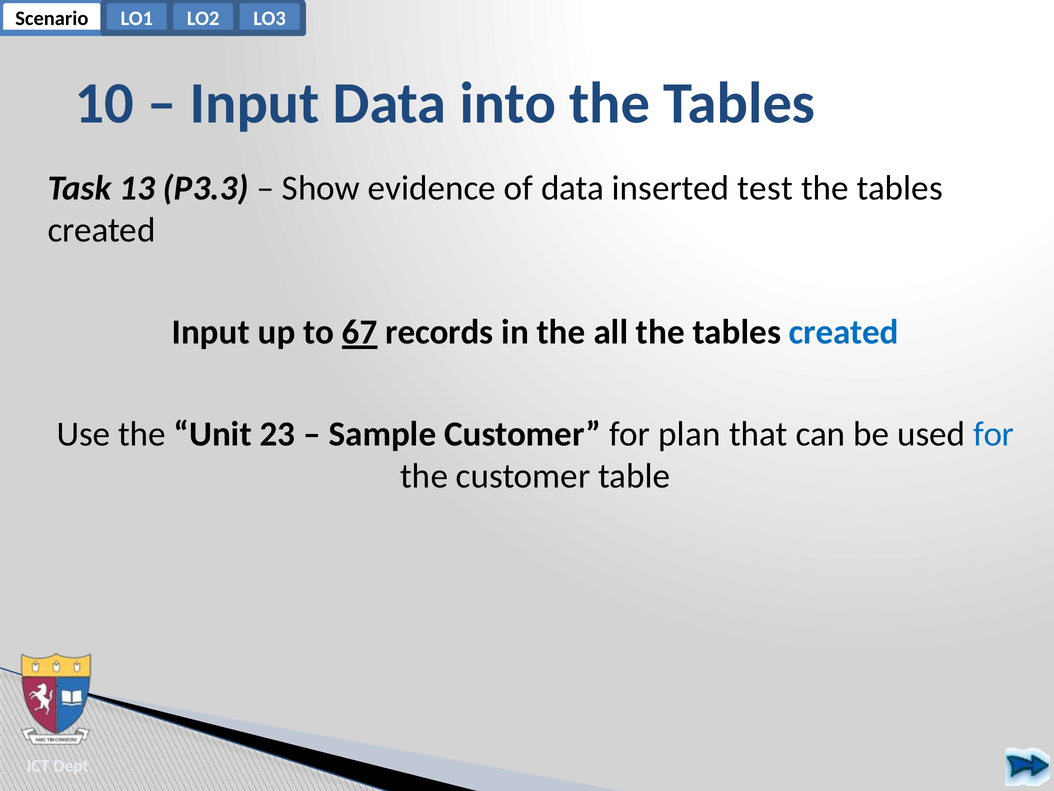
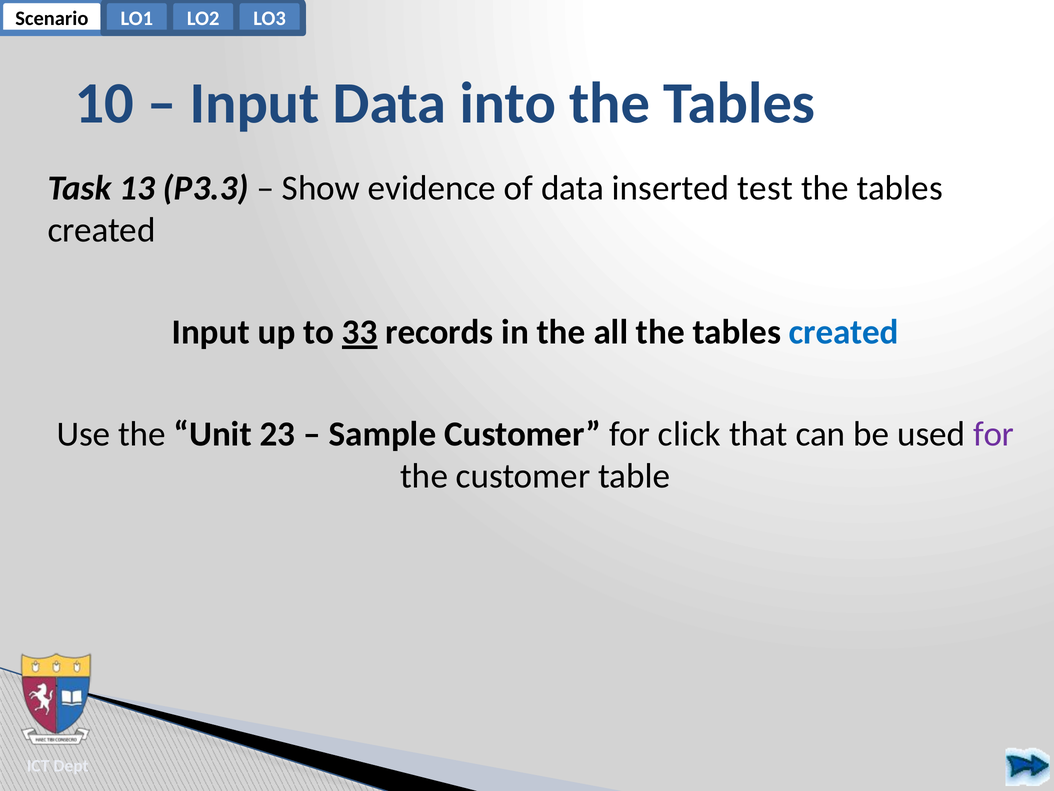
67: 67 -> 33 (360, 332)
plan: plan -> click (689, 434)
for colour: blue -> purple (994, 434)
